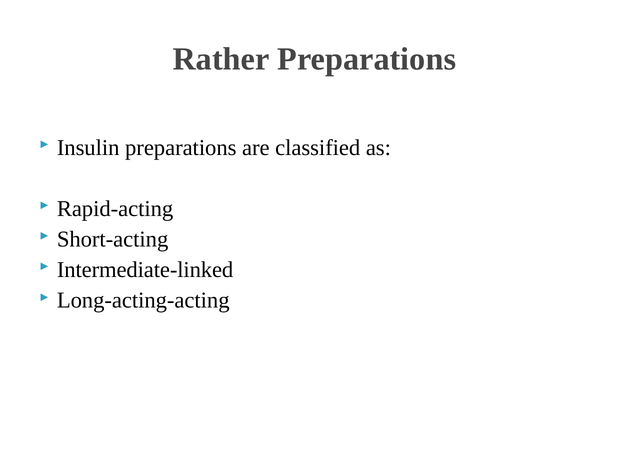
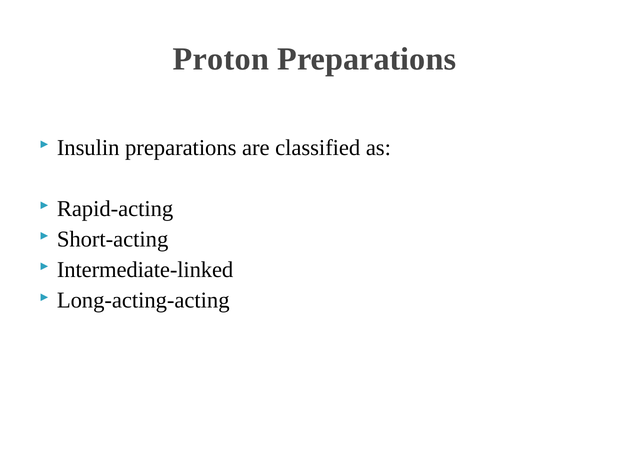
Rather: Rather -> Proton (221, 59)
